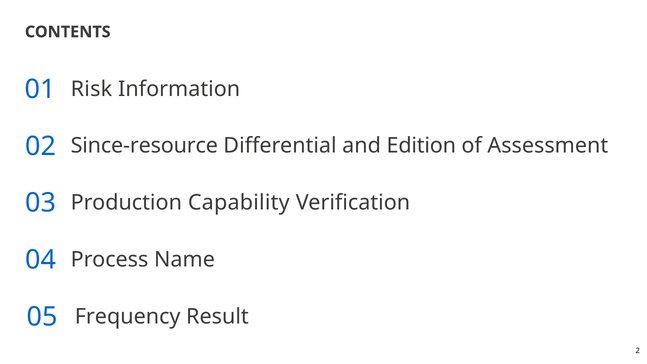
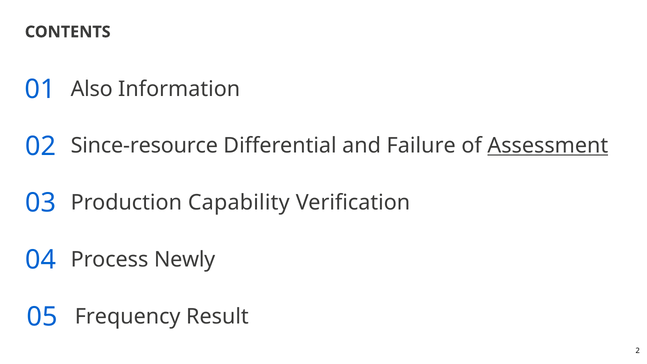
Risk: Risk -> Also (92, 89)
Edition: Edition -> Failure (421, 146)
Assessment underline: none -> present (548, 146)
Name: Name -> Newly (185, 260)
